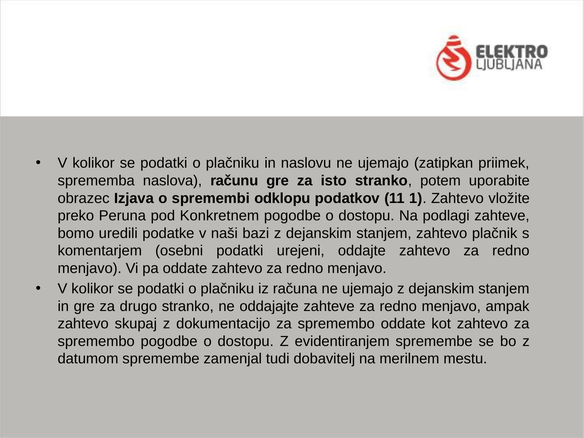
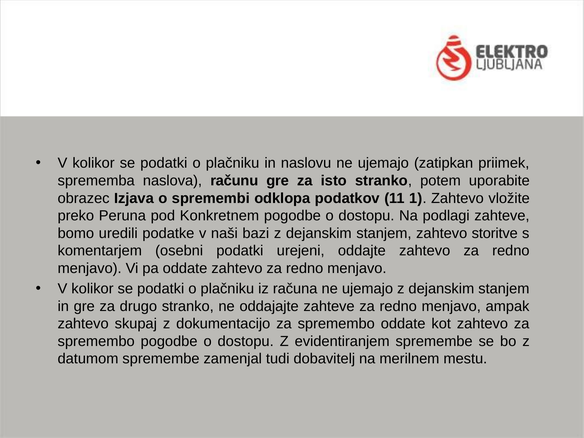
odklopu: odklopu -> odklopa (282, 198)
plačnik: plačnik -> storitve (495, 233)
